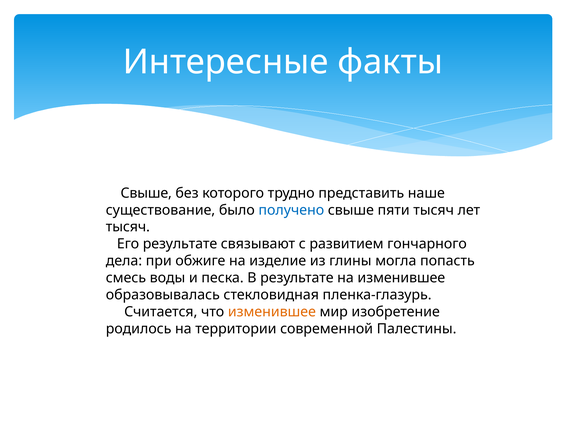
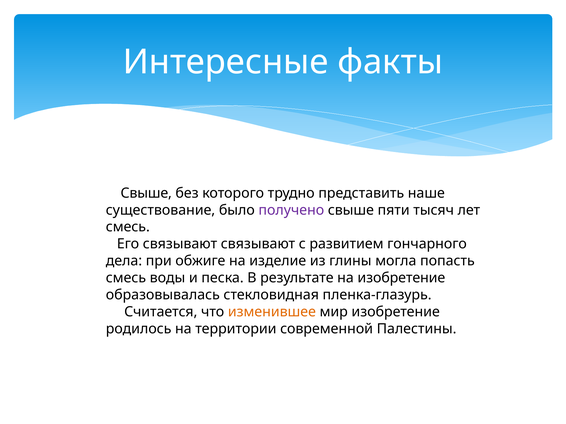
получено colour: blue -> purple (291, 210)
тысяч: тысяч -> смесь (128, 227)
Его результате: результате -> связывают (180, 244)
на изменившее: изменившее -> изобретение (401, 278)
